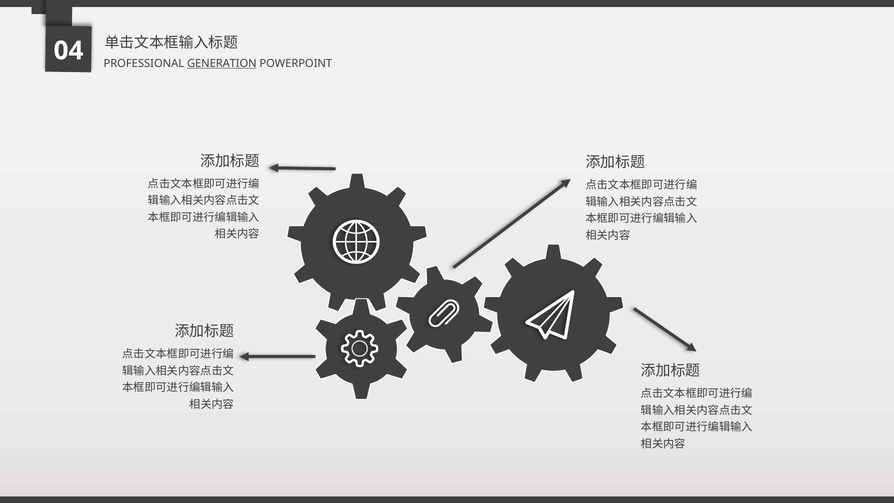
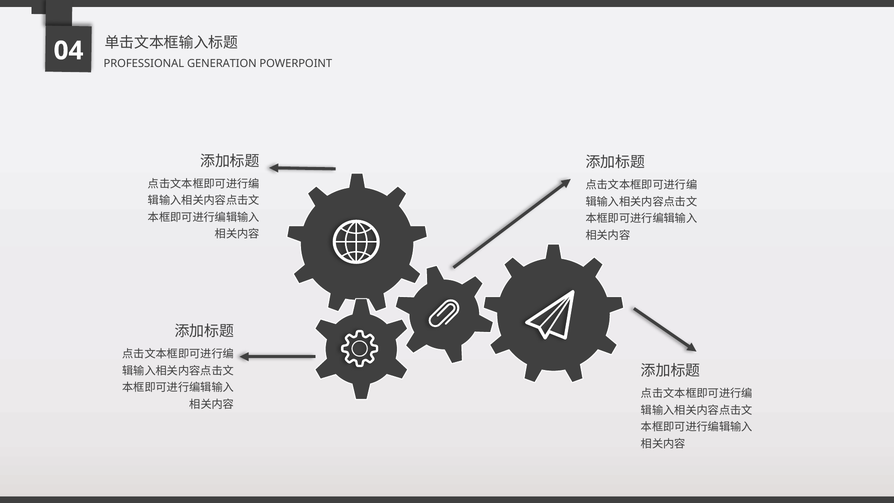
GENERATION underline: present -> none (222, 63)
